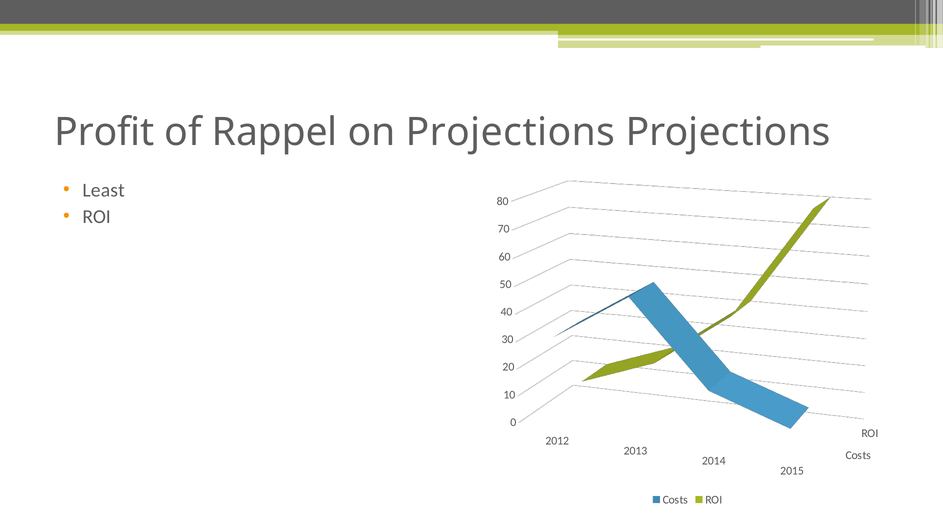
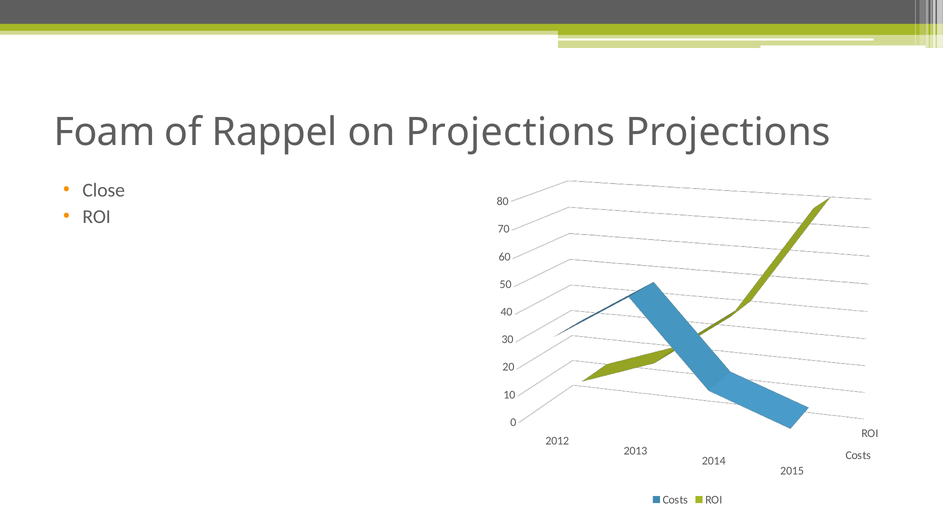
Profit: Profit -> Foam (104, 132)
Least: Least -> Close (104, 191)
